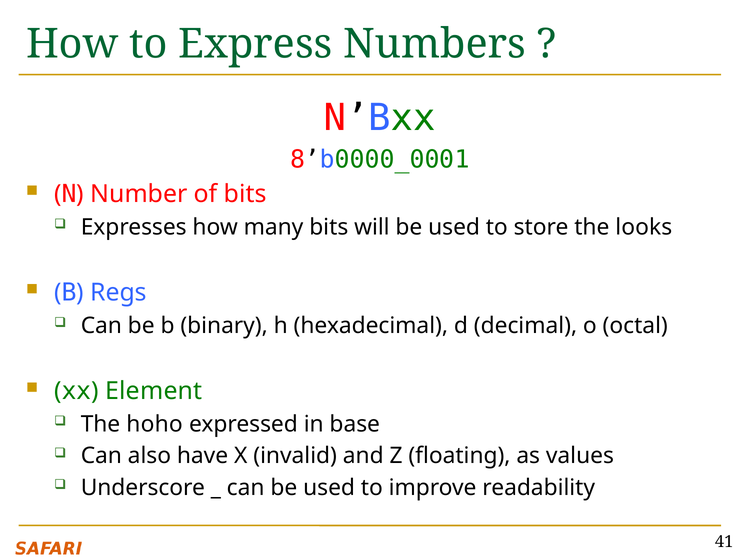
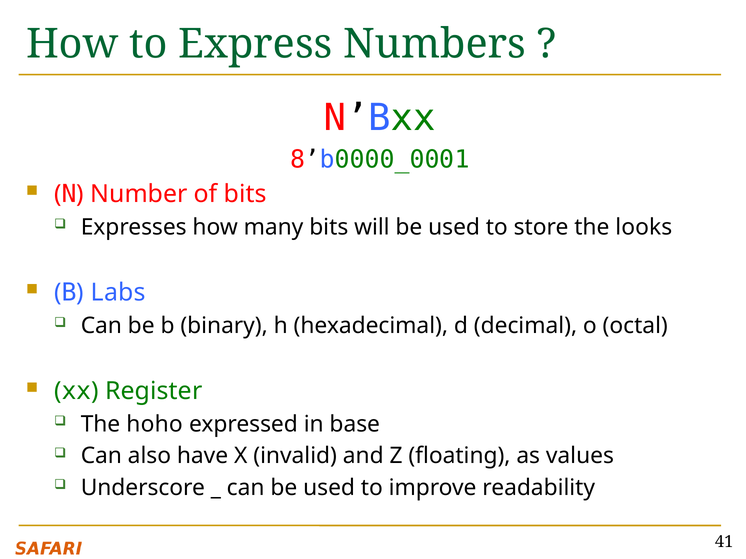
Regs: Regs -> Labs (118, 293)
Element: Element -> Register (154, 391)
